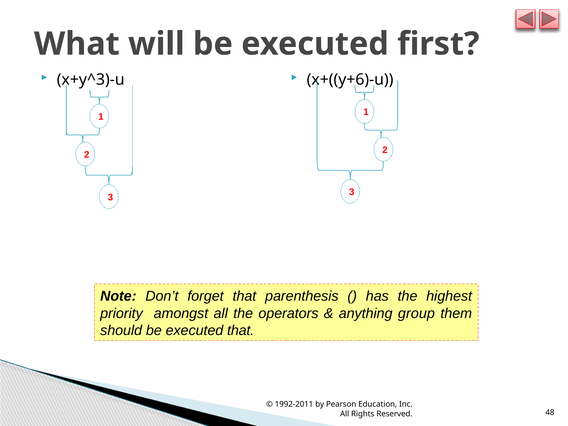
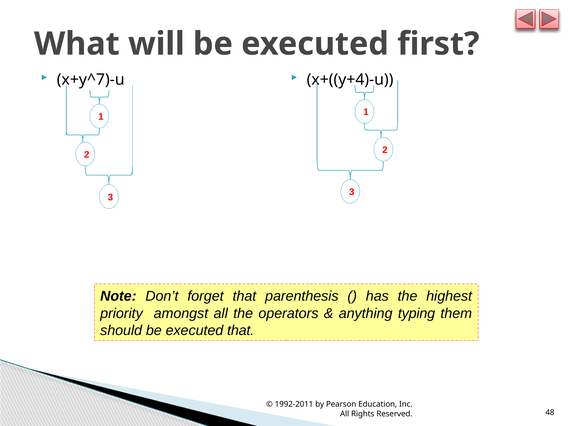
x+y^3)-u: x+y^3)-u -> x+y^7)-u (91, 80)
x+((y+6)-u: x+((y+6)-u -> x+((y+4)-u (350, 80)
group: group -> typing (417, 313)
